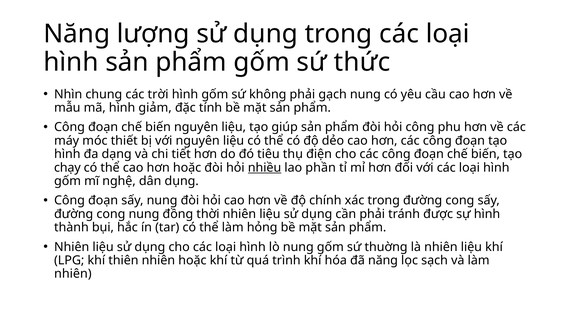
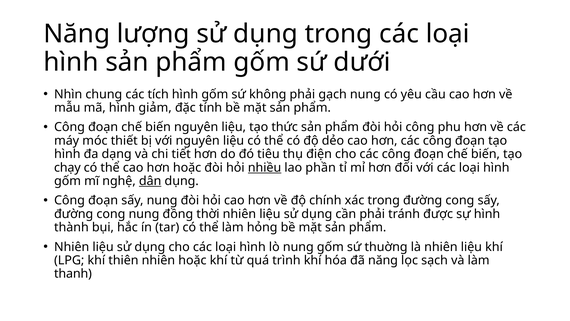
thức: thức -> dưới (362, 62)
trời: trời -> tích (158, 94)
giúp: giúp -> thức (285, 127)
dân underline: none -> present (150, 181)
nhiên: nhiên -> thanh (73, 274)
